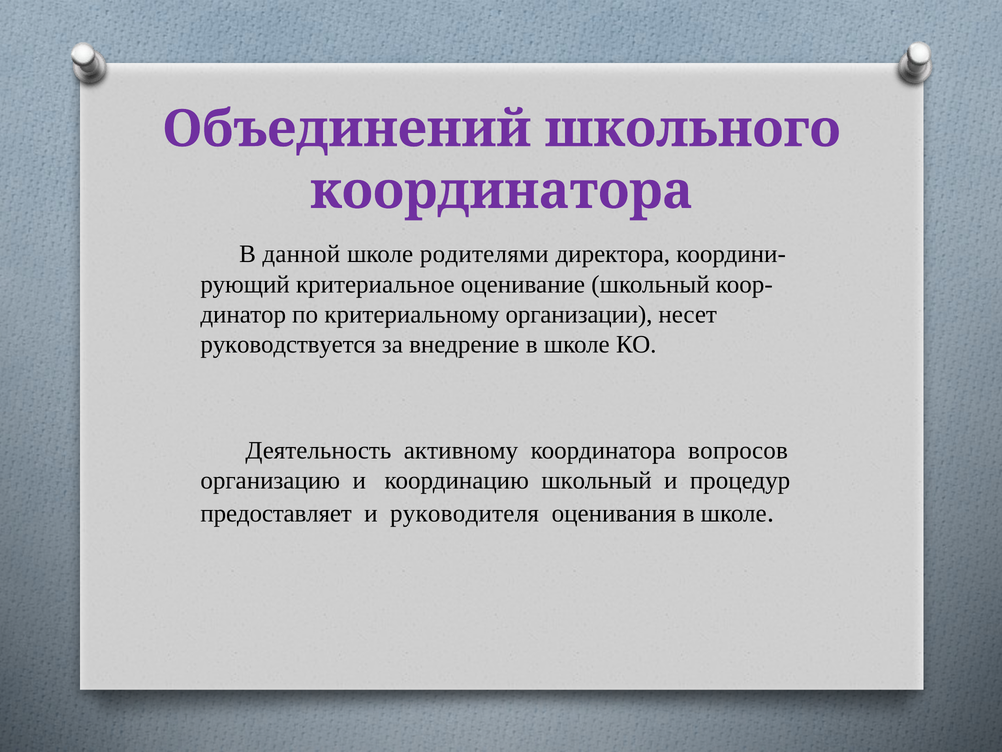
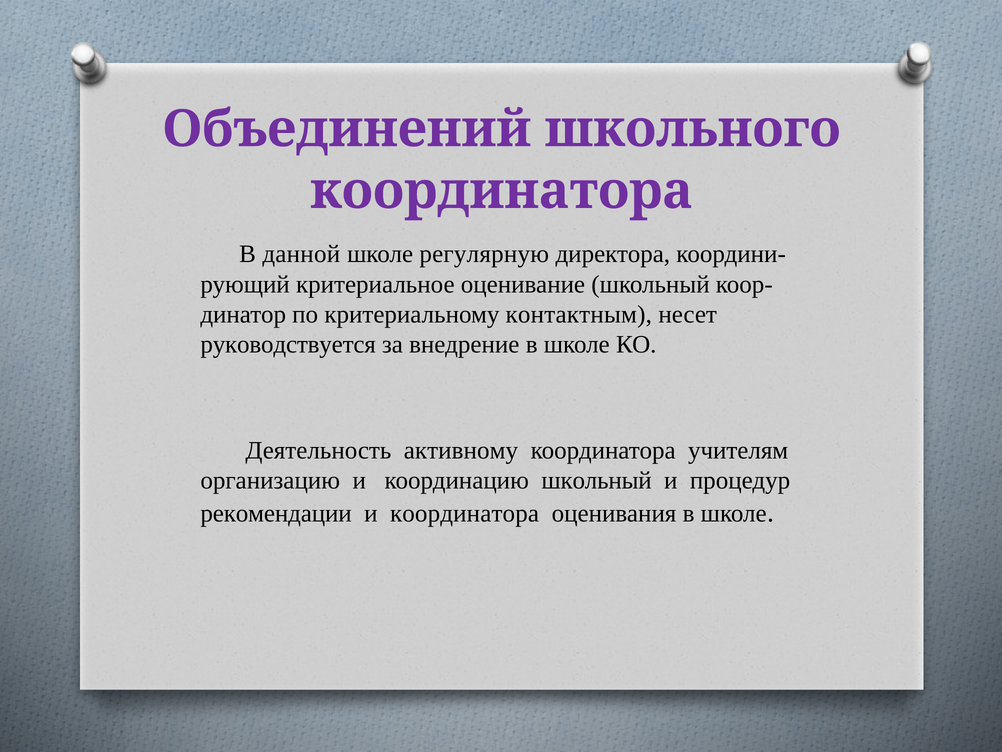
родителями: родителями -> регулярную (484, 254)
организации: организации -> контактным (579, 314)
вопросов: вопросов -> учителям (738, 450)
предоставляет: предоставляет -> рекомендации (276, 513)
и руководителя: руководителя -> координатора (465, 513)
